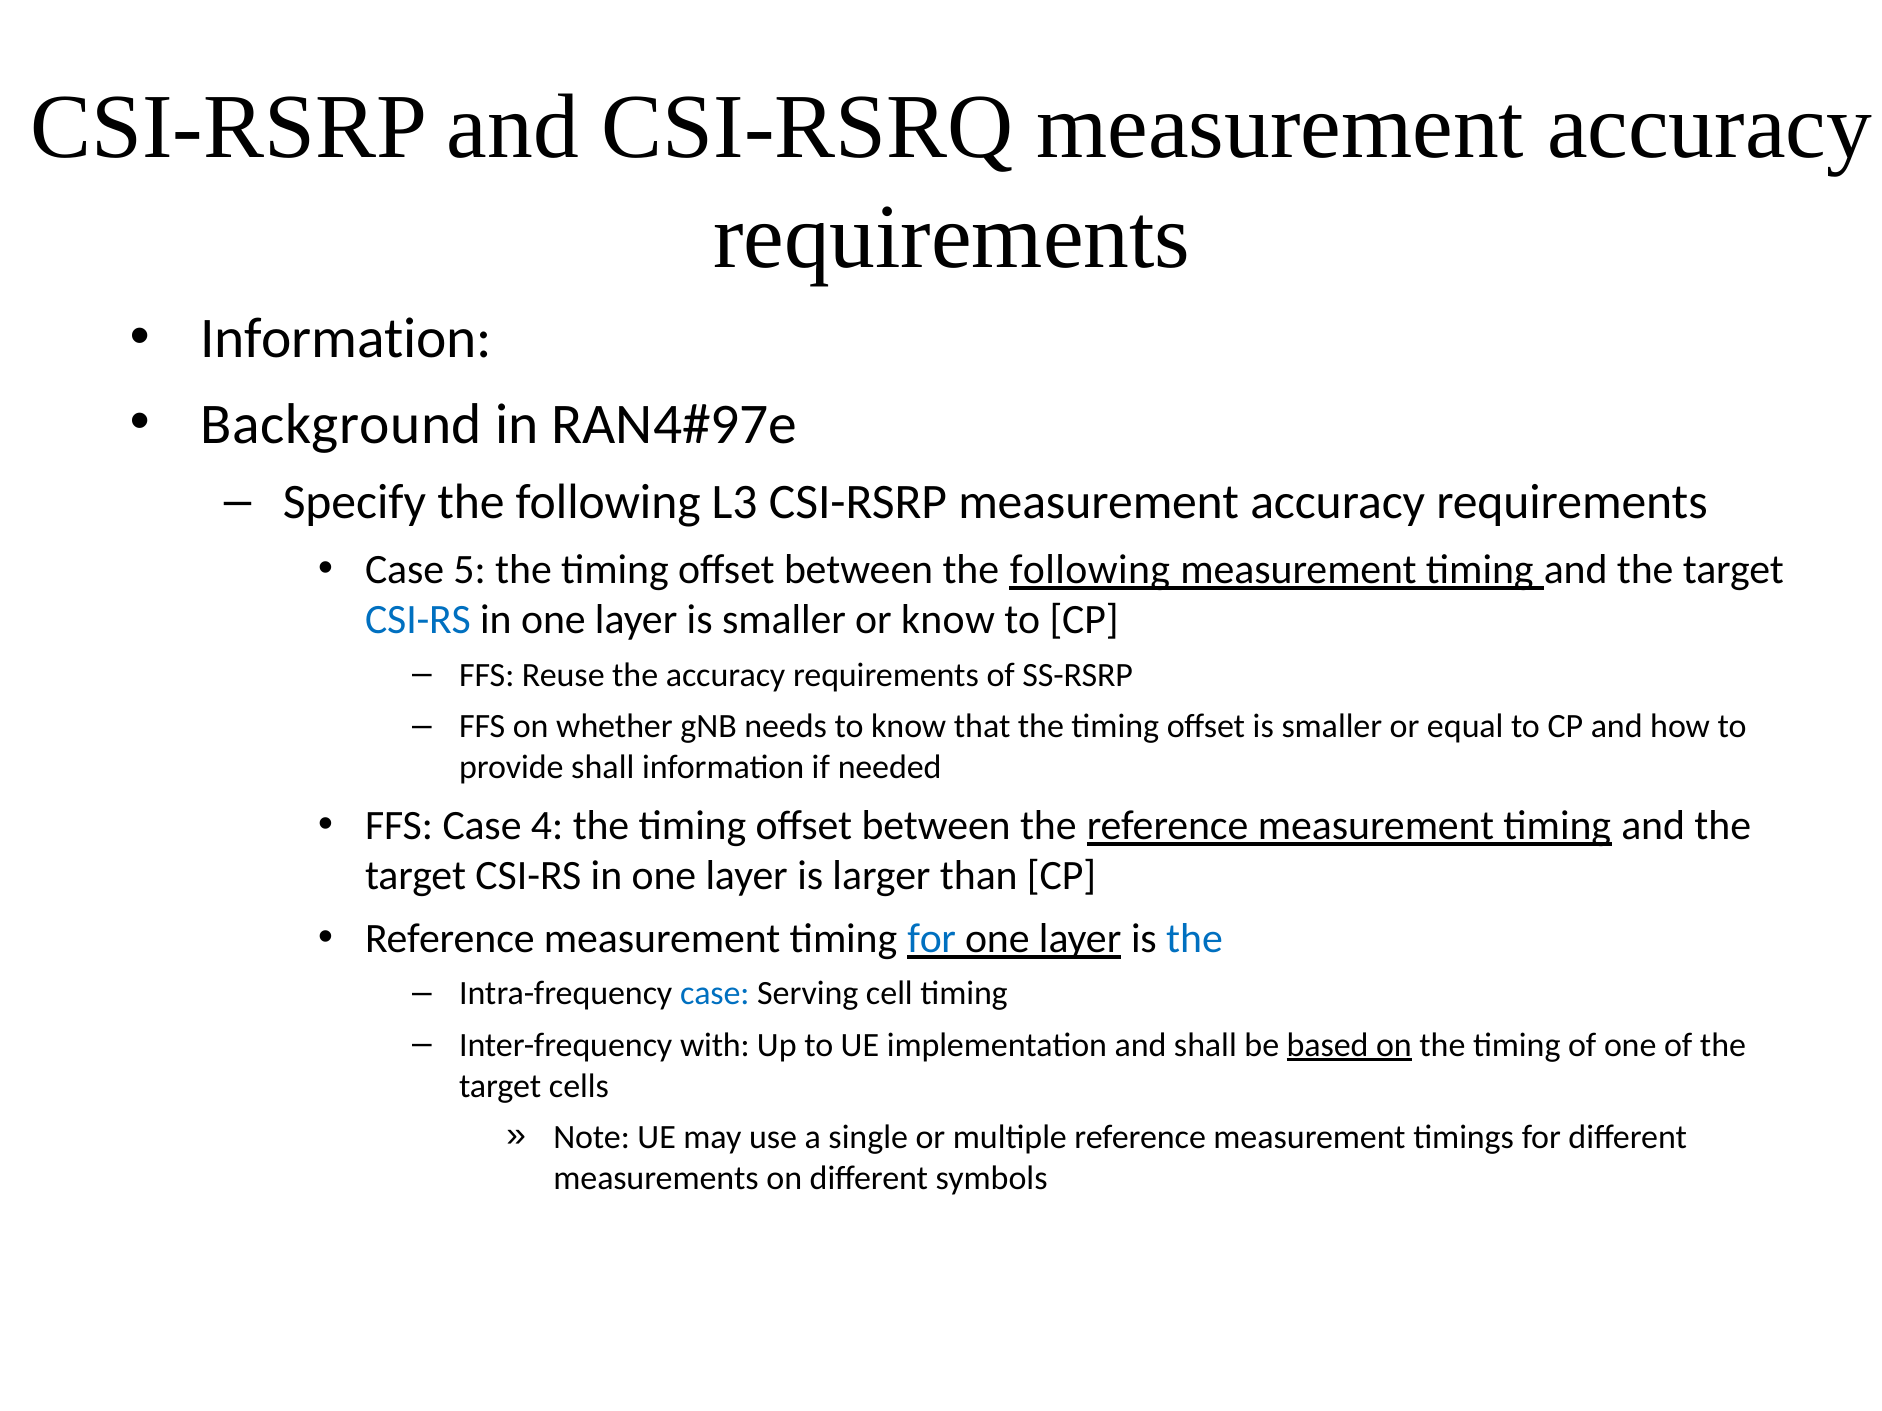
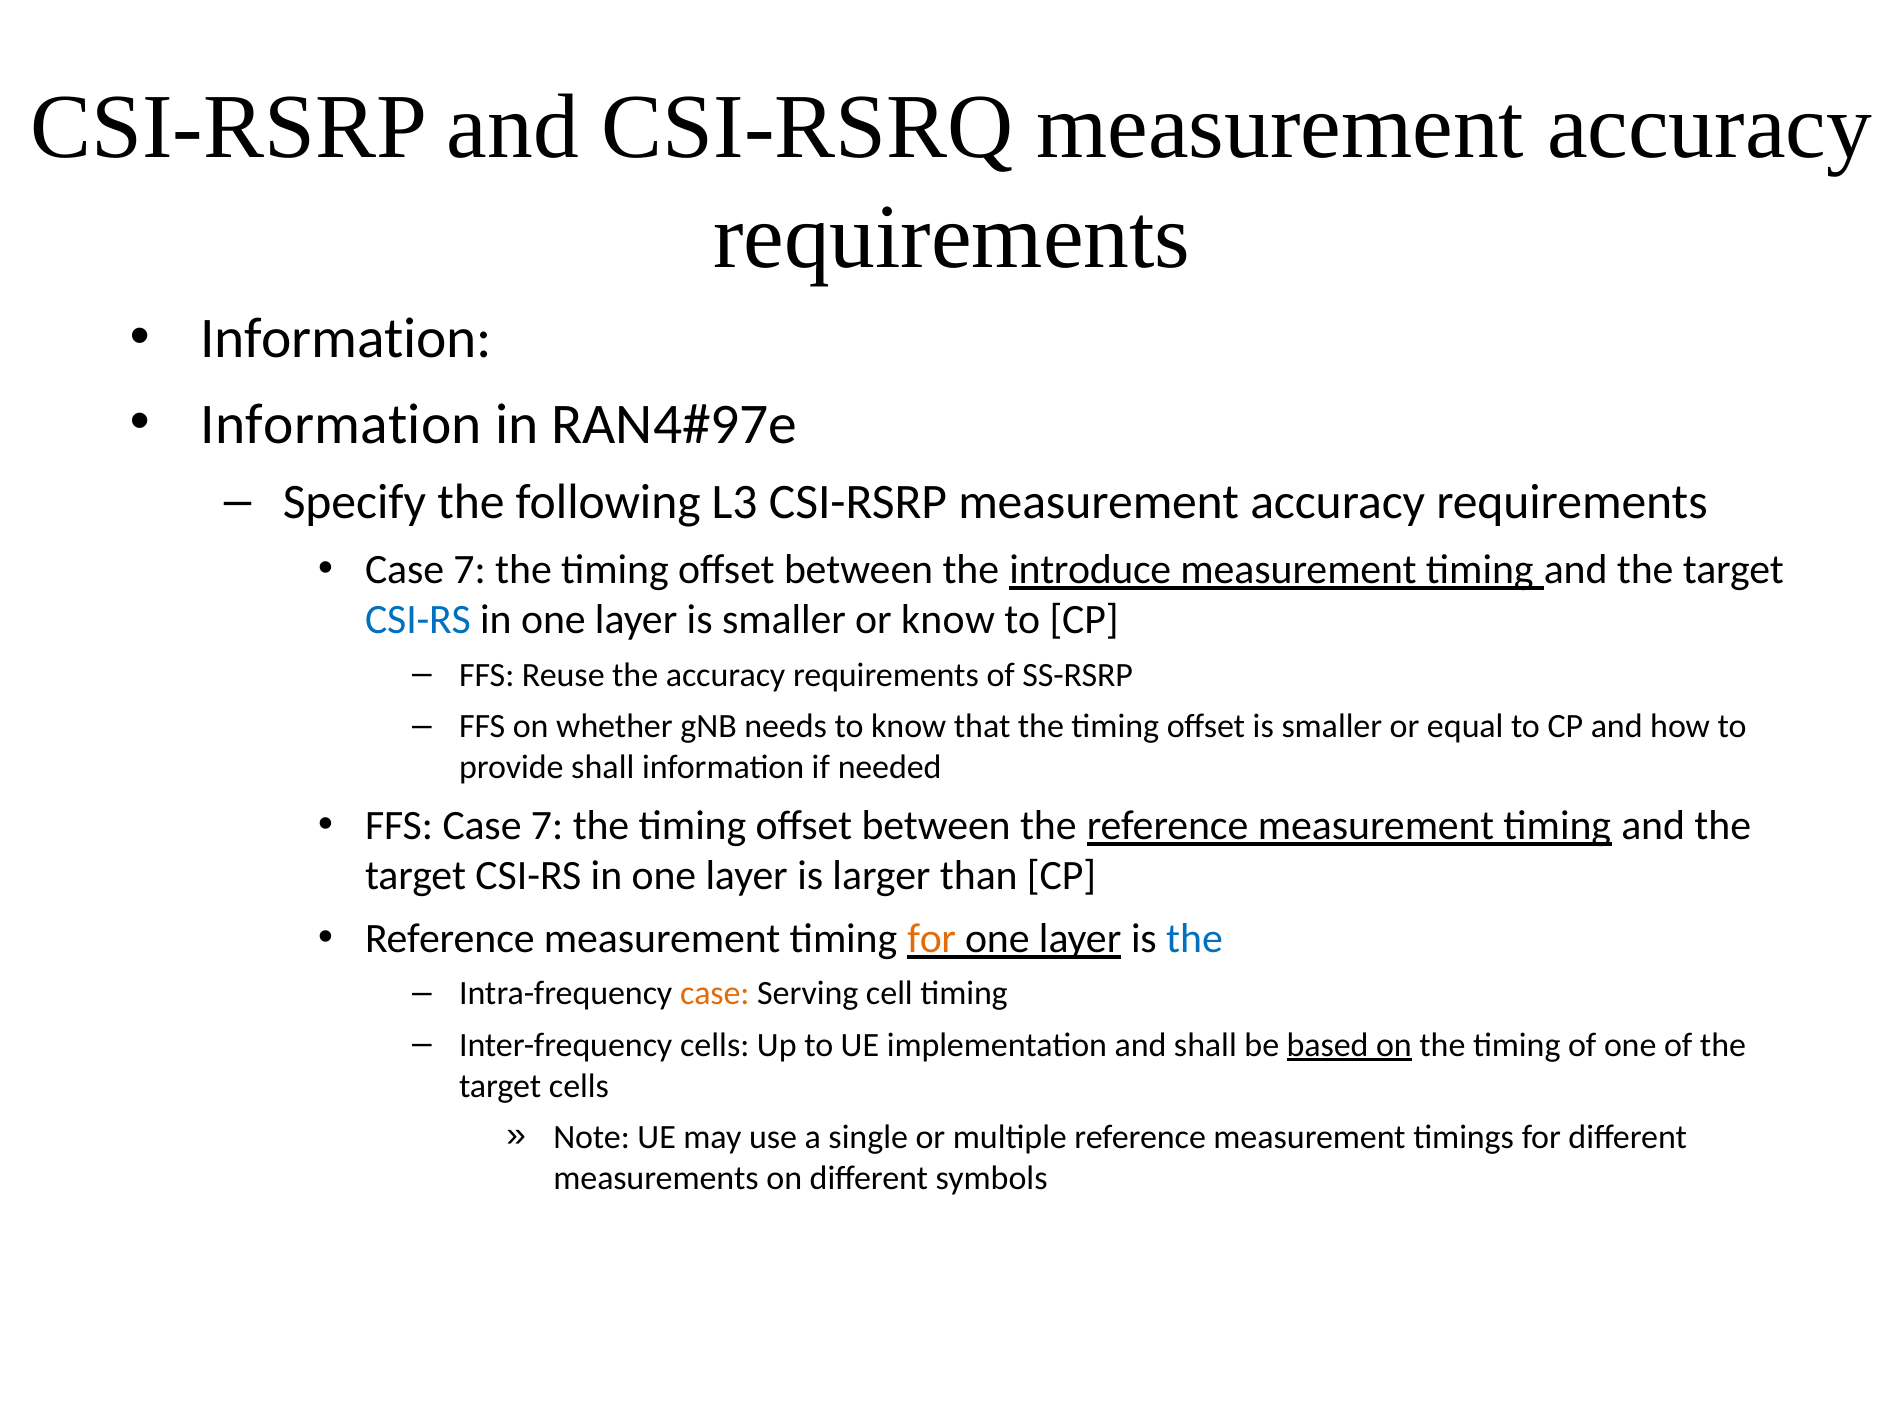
Background: Background -> Information (341, 424)
5: 5 -> 7 (470, 570)
between the following: following -> introduce (1090, 570)
FFS Case 4: 4 -> 7 (547, 826)
for colour: blue -> orange (932, 939)
case colour: blue -> orange (715, 994)
Inter-frequency with: with -> cells (715, 1045)
